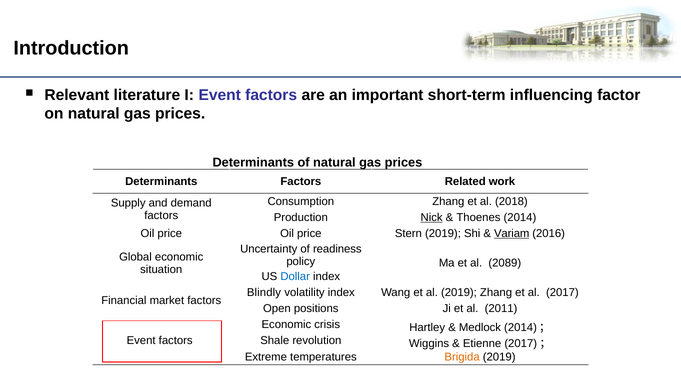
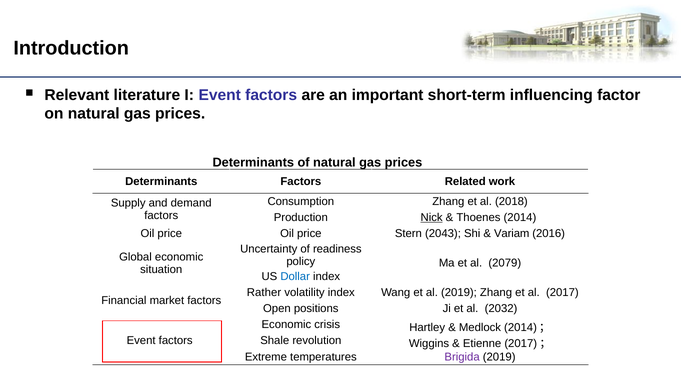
Stern 2019: 2019 -> 2043 (443, 233)
Variam underline: present -> none (512, 233)
2089: 2089 -> 2079 (505, 263)
Blindly: Blindly -> Rather (264, 293)
2011: 2011 -> 2032 (501, 309)
Brigida colour: orange -> purple (462, 357)
